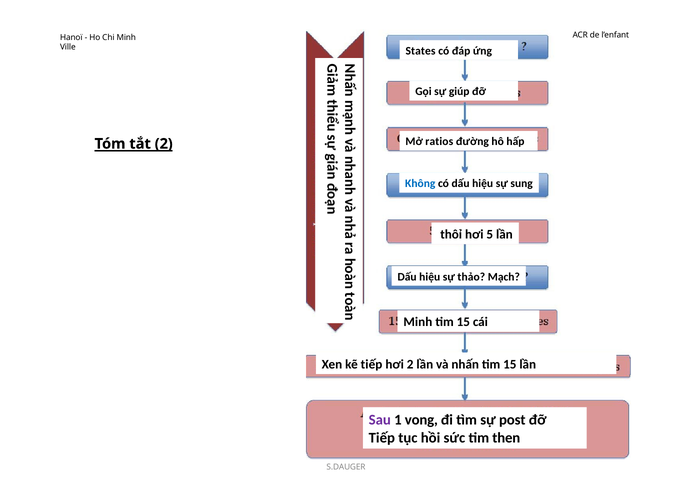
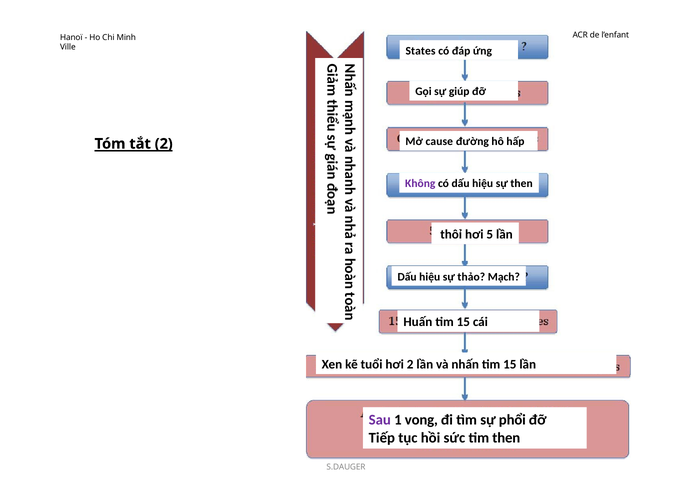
ratios: ratios -> cause (439, 141)
Không colour: blue -> purple (420, 183)
sự sung: sung -> then (522, 183)
Minh: Minh -> Huấn (418, 322)
kẽ tiếp: tiếp -> tuổi (372, 364)
post: post -> phổi (512, 419)
